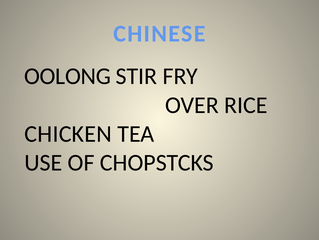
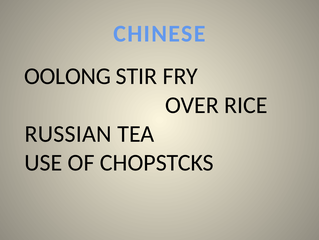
CHICKEN: CHICKEN -> RUSSIAN (68, 133)
